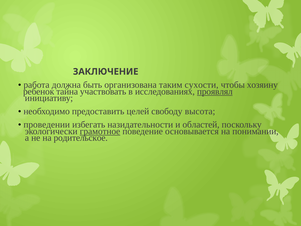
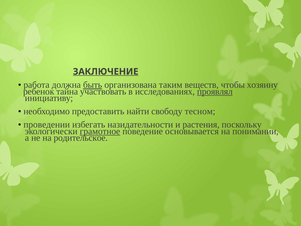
ЗАКЛЮЧЕНИЕ underline: none -> present (106, 72)
быть underline: none -> present (93, 85)
сухости: сухости -> веществ (202, 85)
целей: целей -> найти (138, 111)
высота: высота -> тесном (200, 111)
областей: областей -> растения (201, 125)
